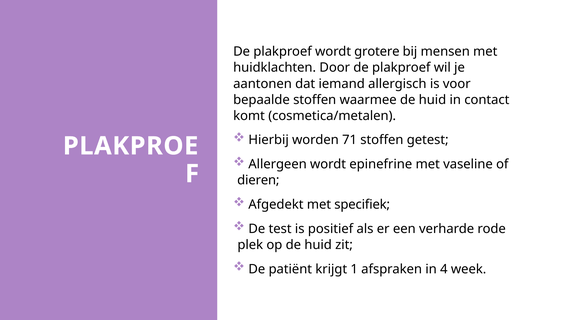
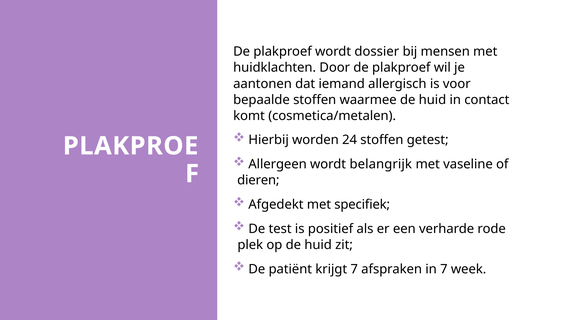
grotere: grotere -> dossier (377, 52)
71: 71 -> 24 (350, 140)
epinefrine: epinefrine -> belangrijk (381, 164)
krijgt 1: 1 -> 7 (354, 269)
in 4: 4 -> 7 (444, 269)
